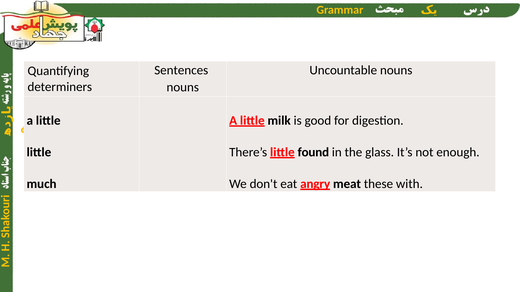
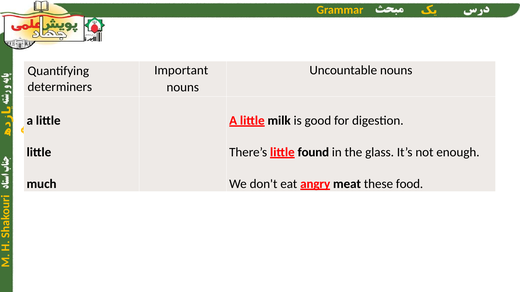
Sentences: Sentences -> Important (181, 70)
with: with -> food (410, 184)
